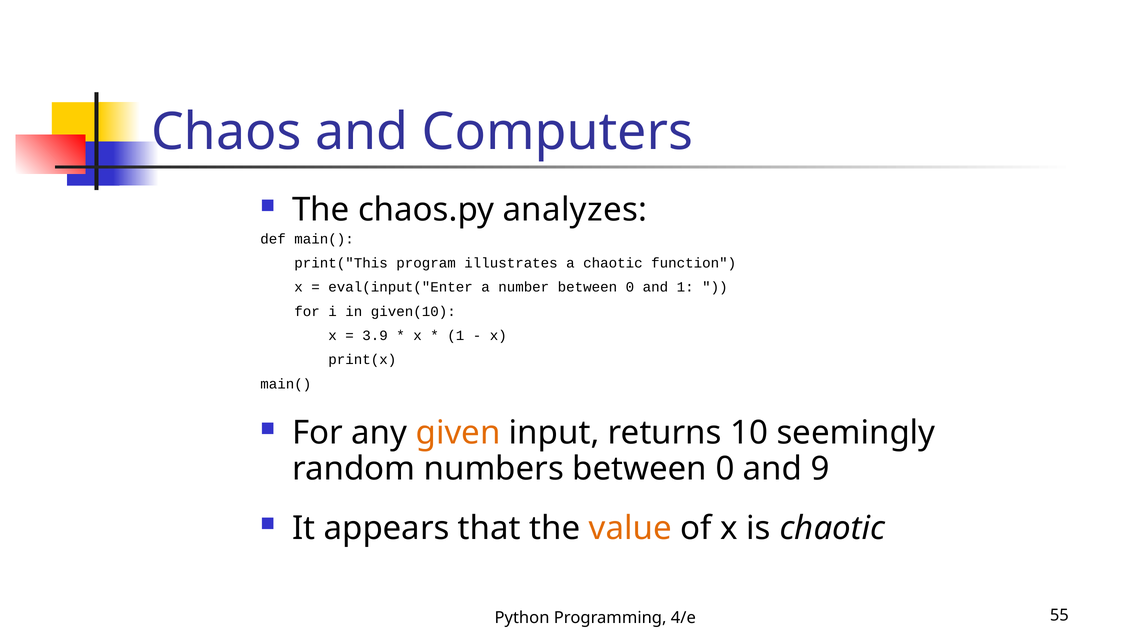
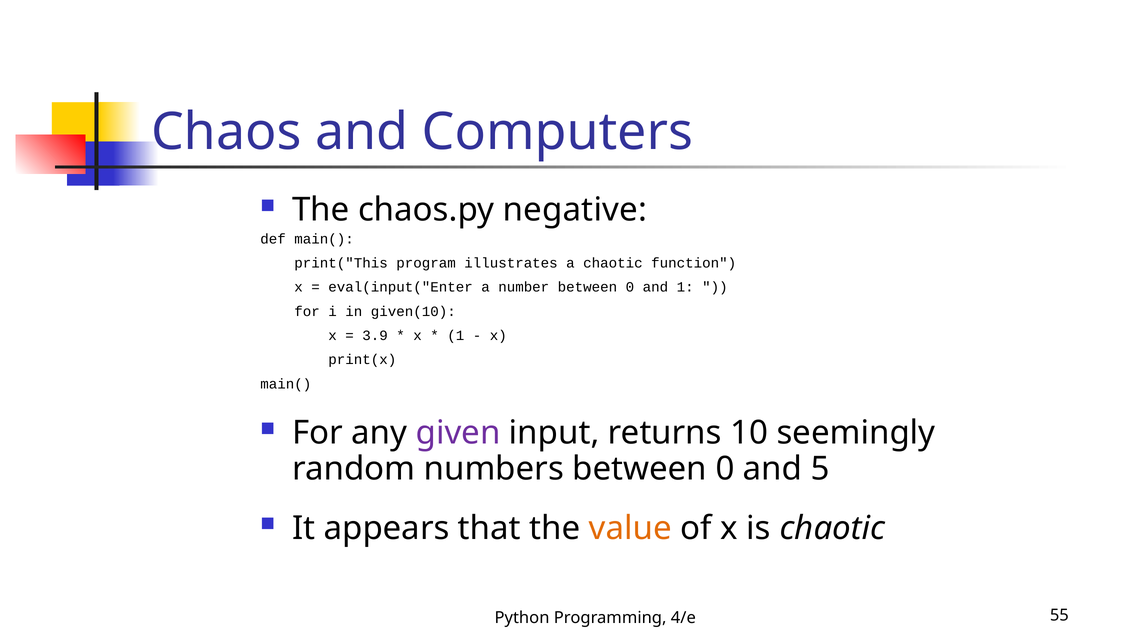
analyzes: analyzes -> negative (575, 210)
given colour: orange -> purple (458, 433)
9: 9 -> 5 (820, 469)
